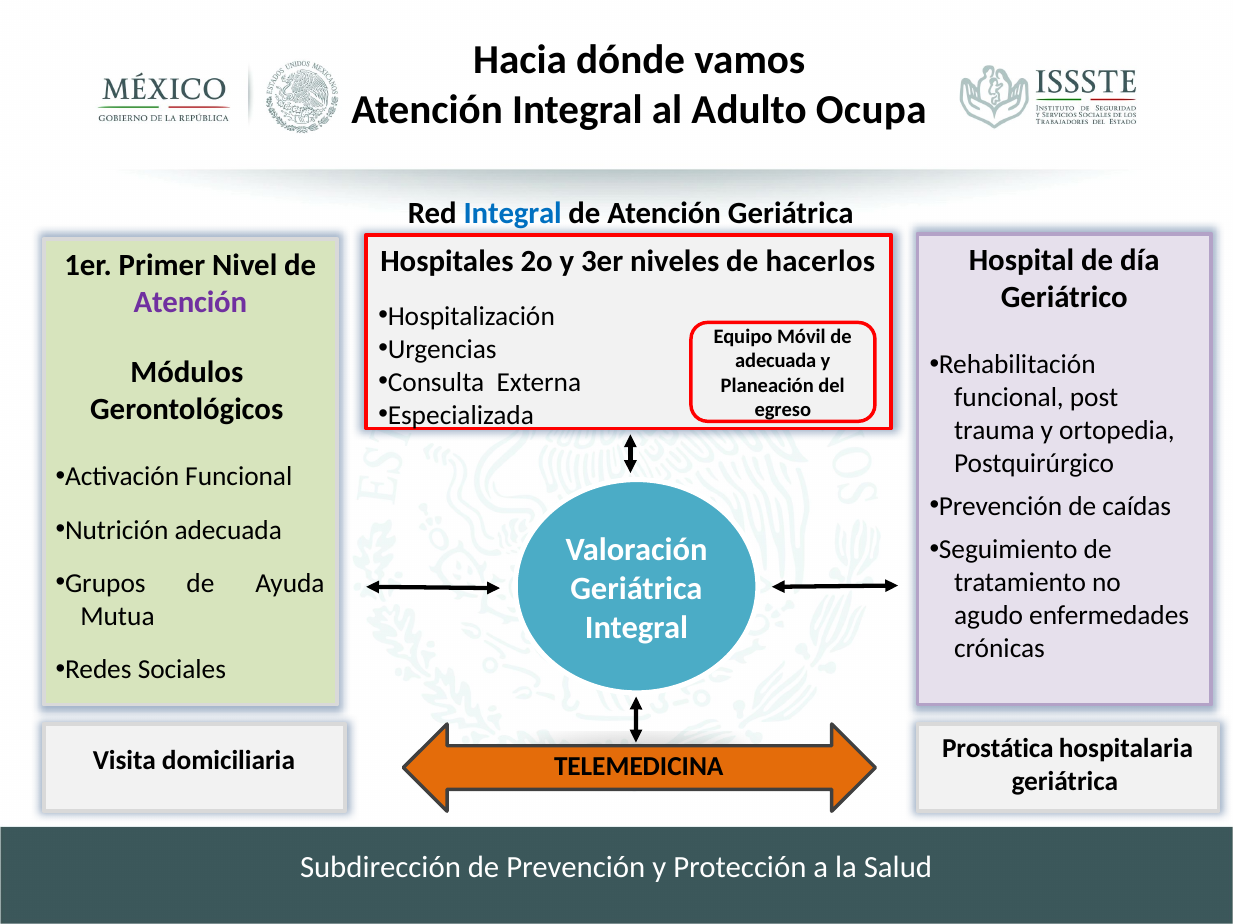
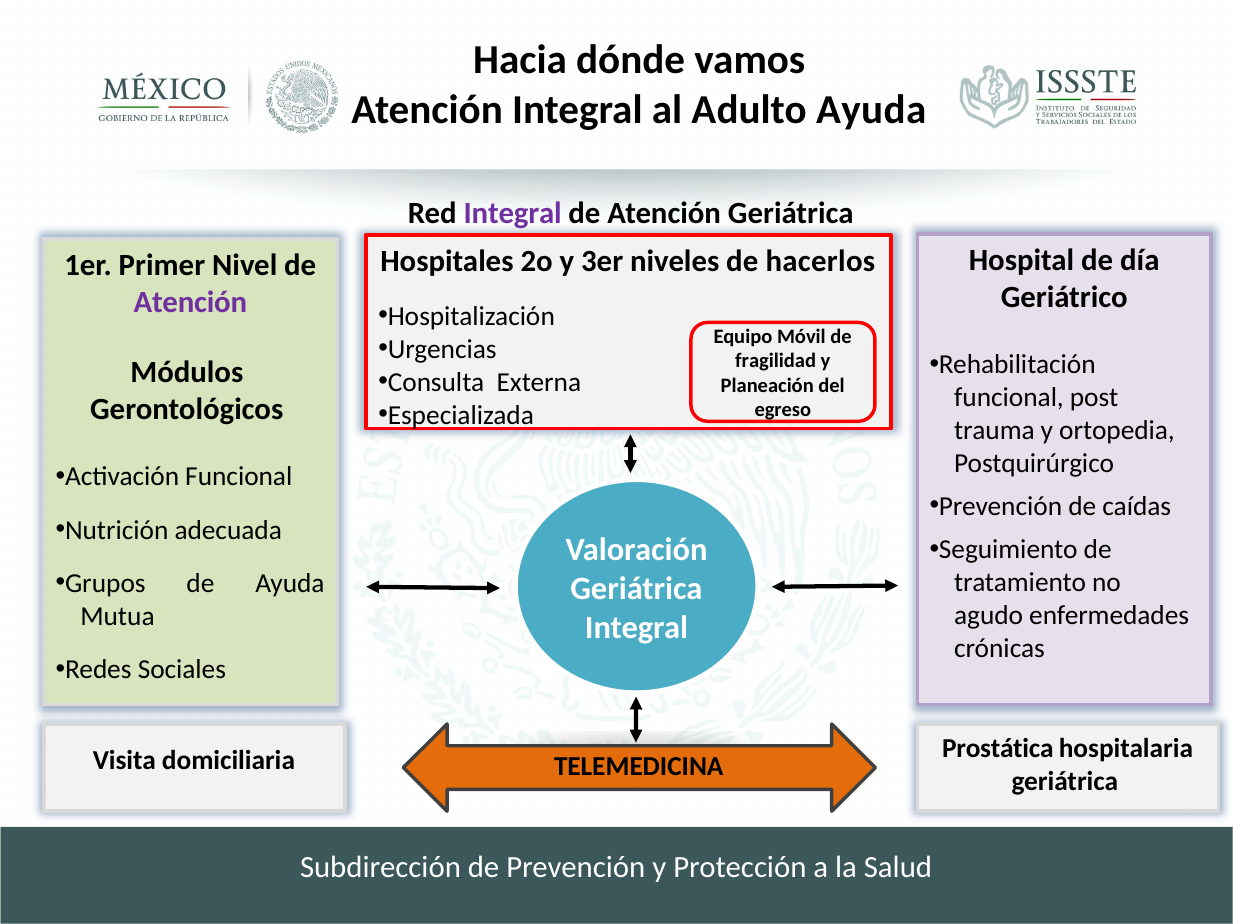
Adulto Ocupa: Ocupa -> Ayuda (871, 110)
Integral colour: blue -> purple (513, 213)
adecuada: adecuada -> fragilidad (776, 361)
